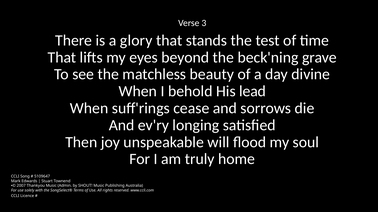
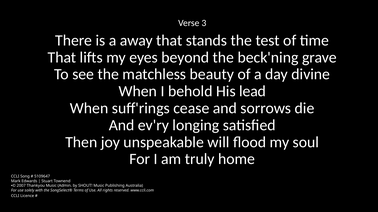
glory: glory -> away (136, 40)
